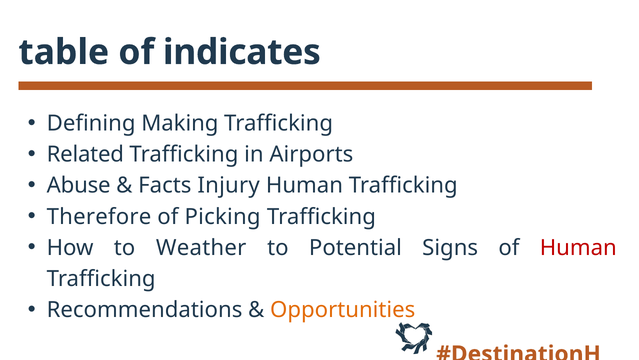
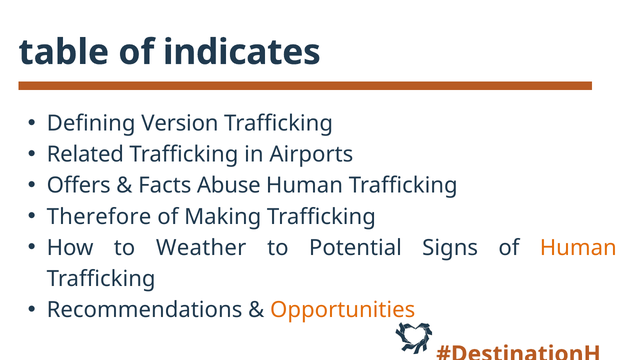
Making: Making -> Version (180, 123)
Abuse: Abuse -> Offers (79, 185)
Injury: Injury -> Abuse (229, 185)
Picking: Picking -> Making (223, 216)
Human colour: red -> orange (578, 247)
